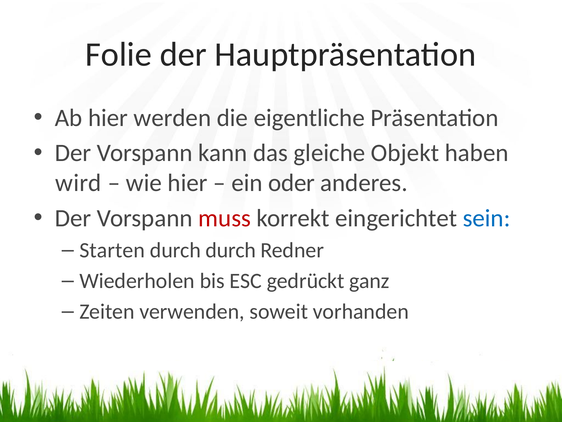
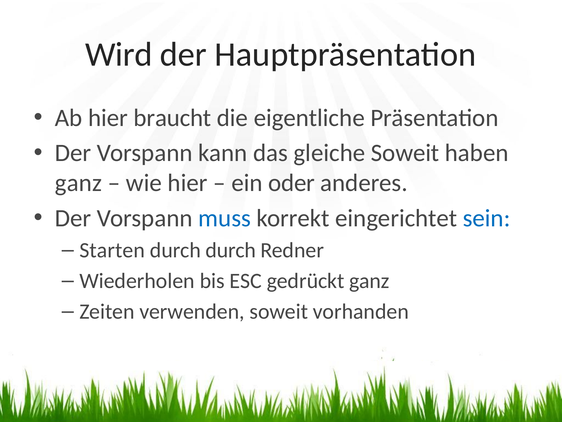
Folie: Folie -> Wird (119, 54)
werden: werden -> braucht (172, 118)
gleiche Objekt: Objekt -> Soweit (405, 153)
wird: wird -> ganz (78, 183)
muss colour: red -> blue (225, 218)
